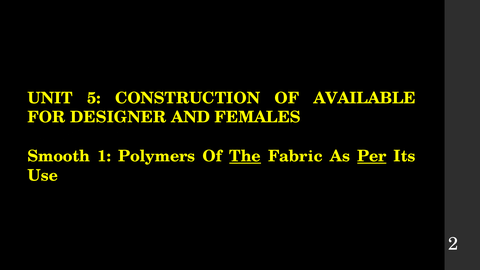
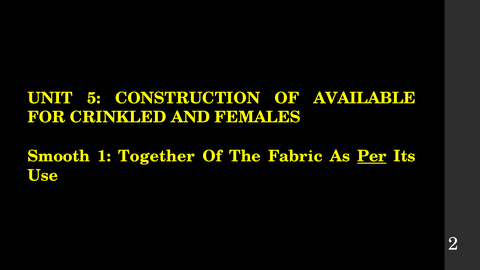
DESIGNER: DESIGNER -> CRINKLED (118, 117)
Polymers: Polymers -> Together (157, 156)
The underline: present -> none (245, 156)
